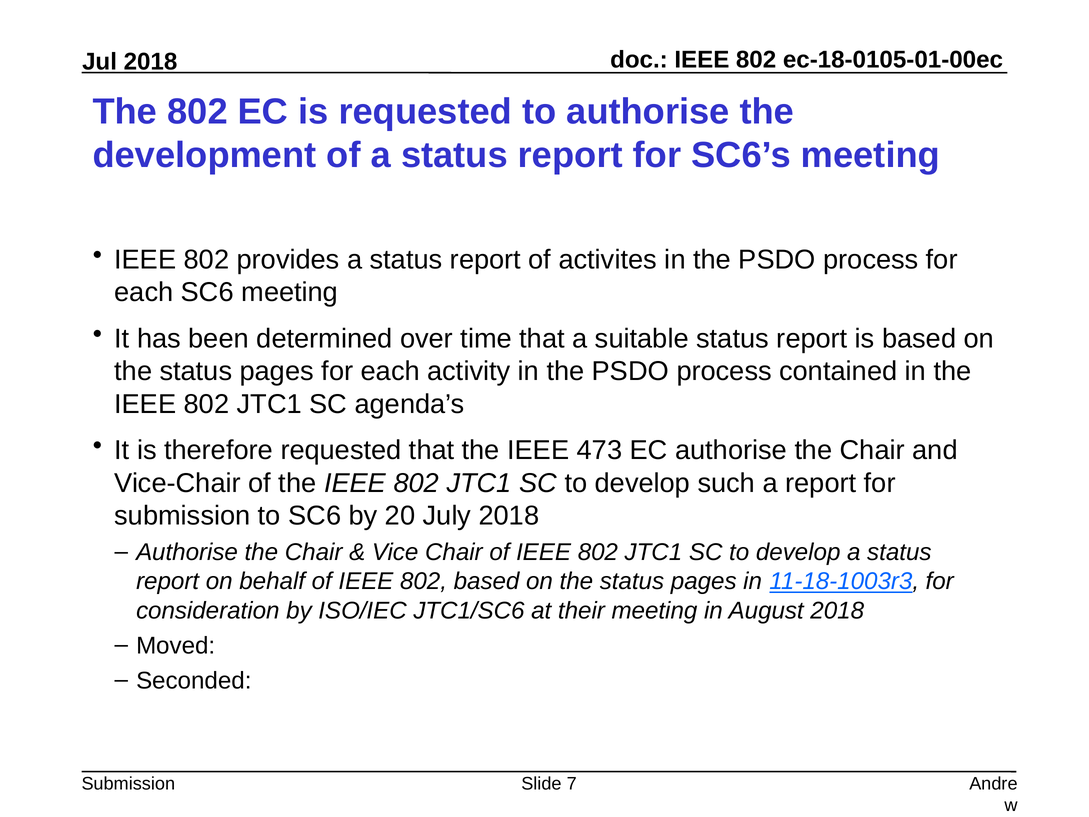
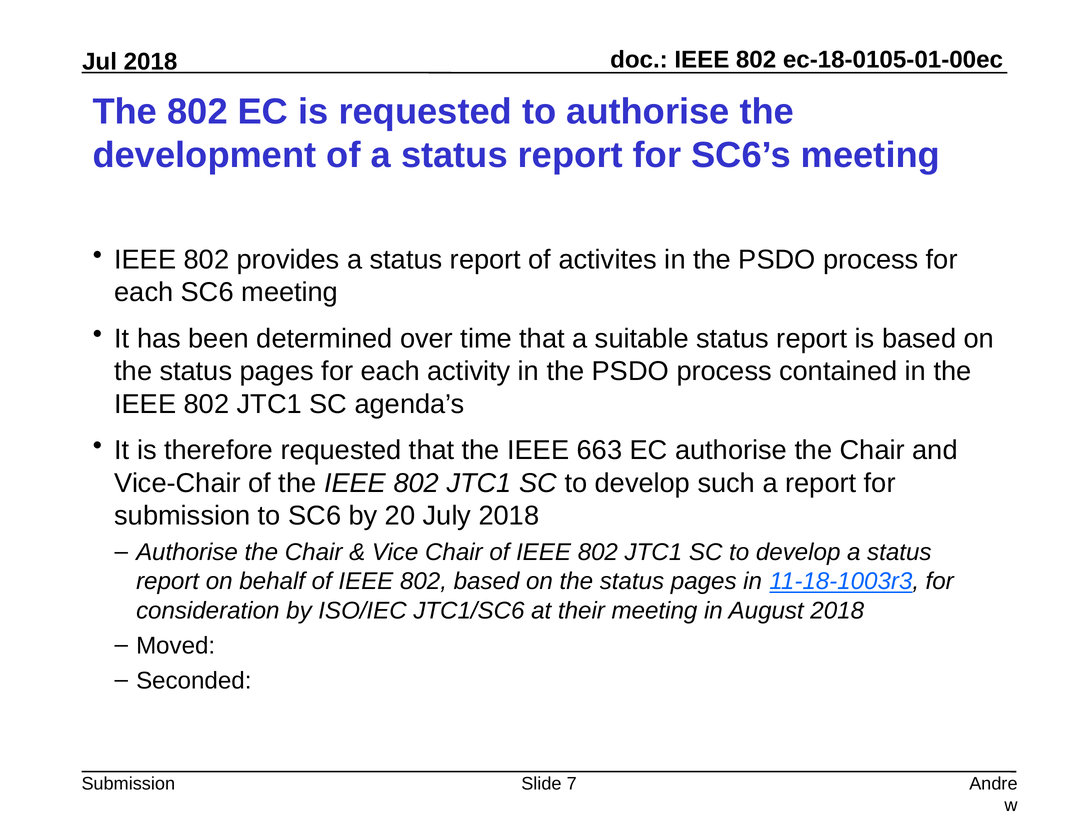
473: 473 -> 663 (599, 450)
